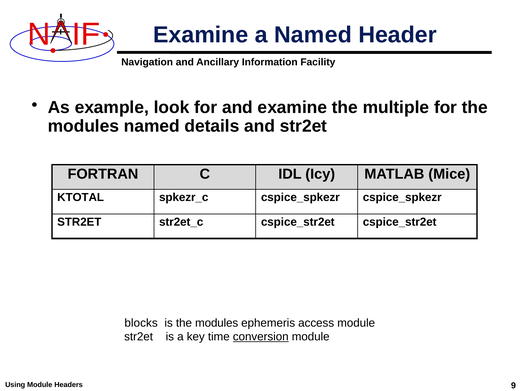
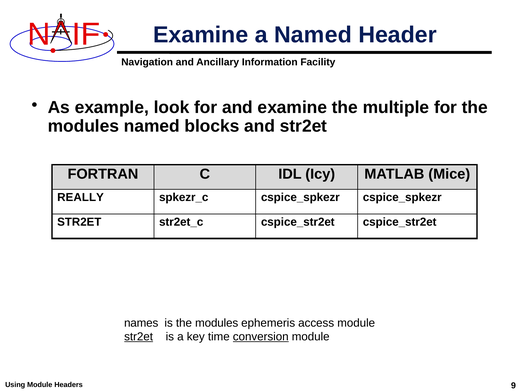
details: details -> blocks (212, 126)
KTOTAL: KTOTAL -> REALLY (81, 197)
blocks: blocks -> names (141, 323)
str2et underline: none -> present (139, 337)
